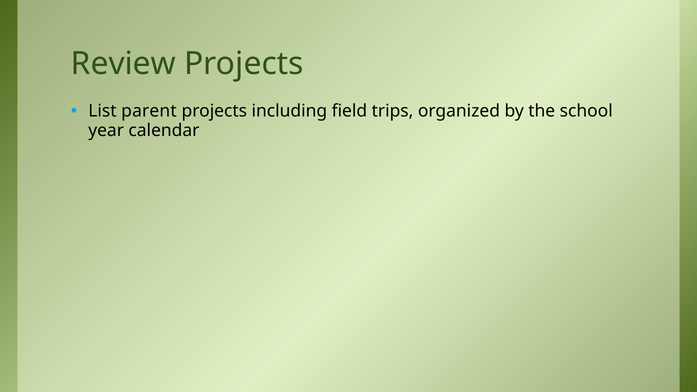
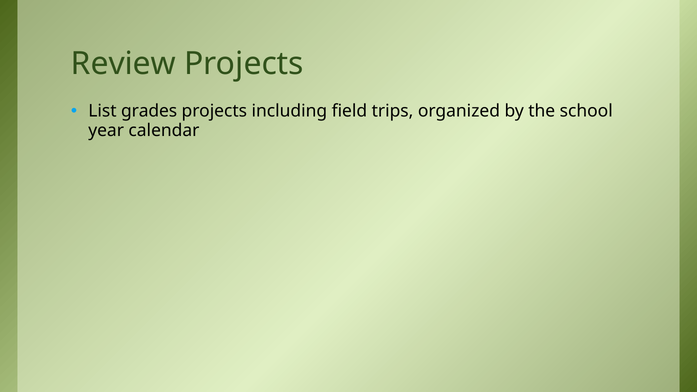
parent: parent -> grades (149, 111)
